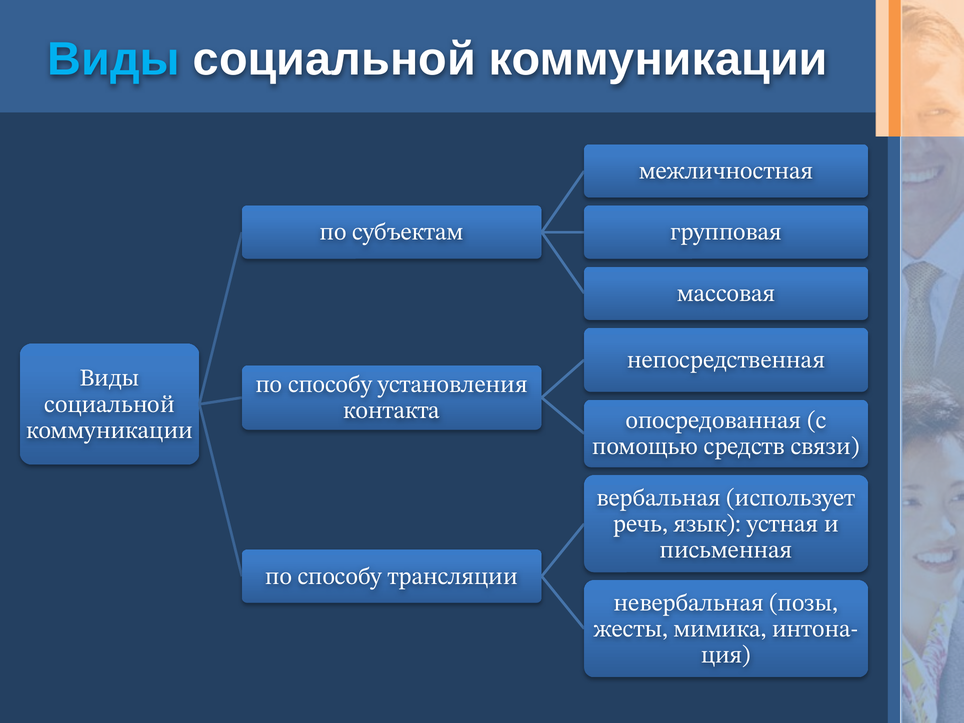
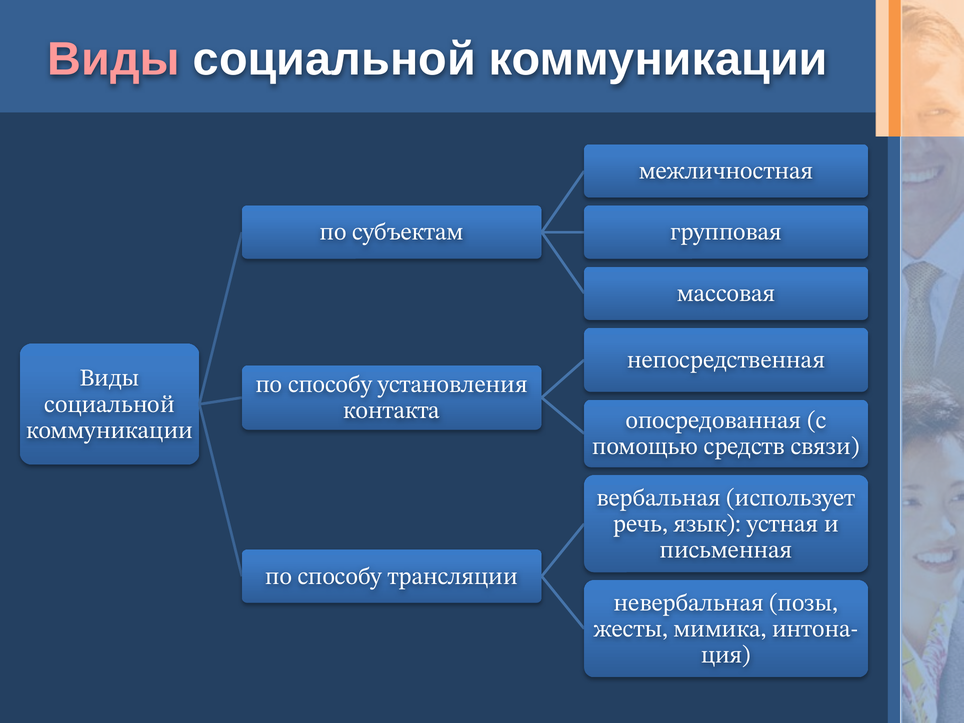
Виды colour: light blue -> pink (114, 59)
